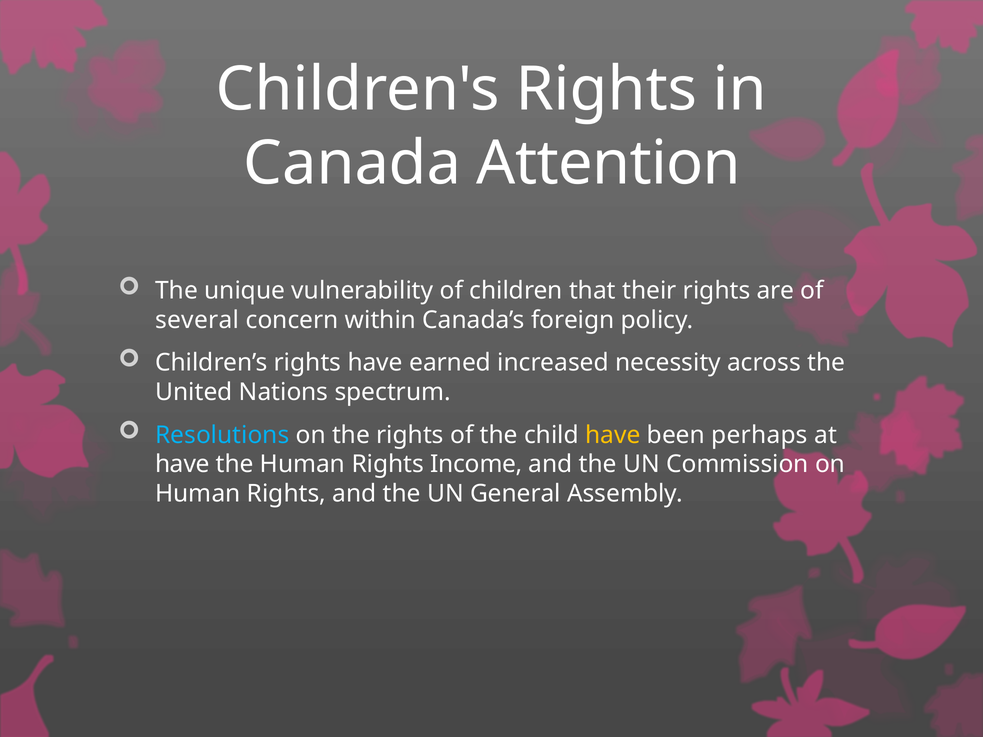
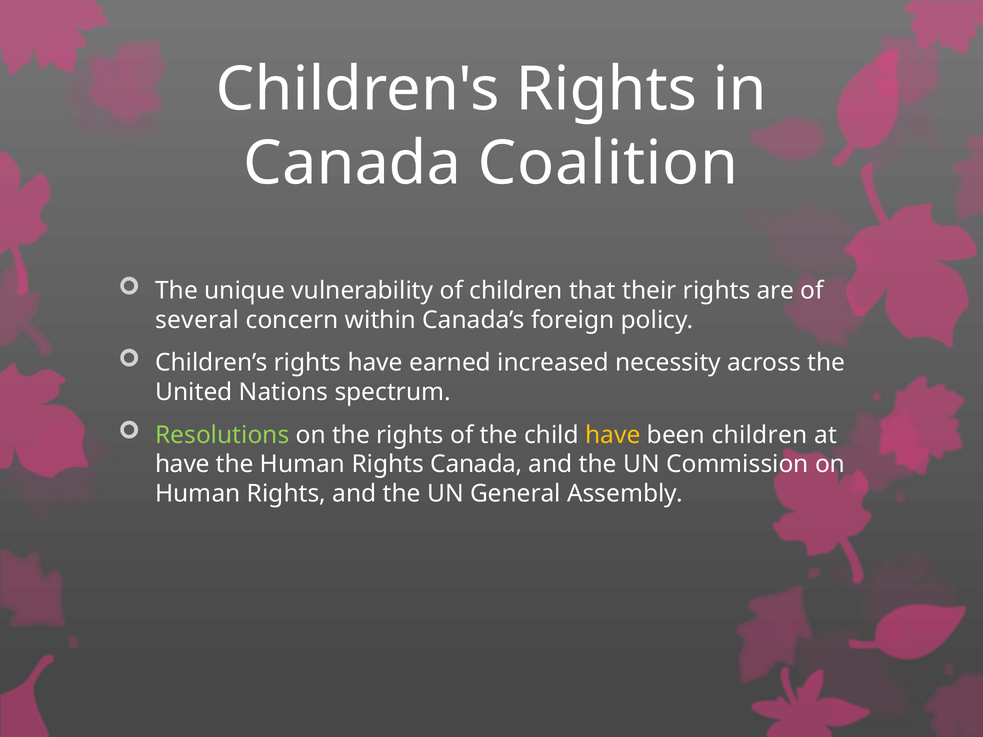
Attention: Attention -> Coalition (608, 163)
Resolutions colour: light blue -> light green (222, 435)
been perhaps: perhaps -> children (760, 435)
Rights Income: Income -> Canada (476, 465)
